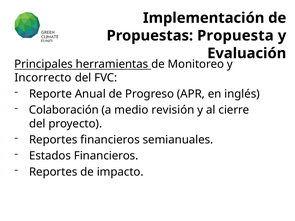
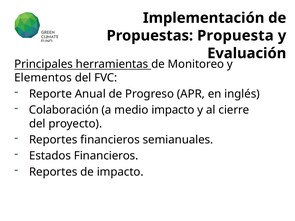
Incorrecto: Incorrecto -> Elementos (43, 78)
medio revisión: revisión -> impacto (173, 110)
